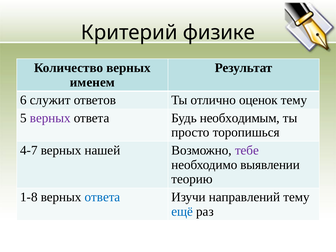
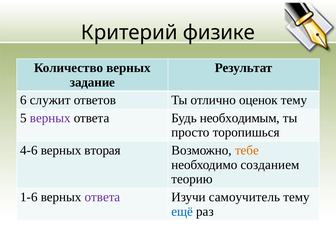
именем: именем -> задание (92, 82)
4-7: 4-7 -> 4-6 (29, 150)
нашей: нашей -> вторая (103, 150)
тебе colour: purple -> orange (247, 150)
выявлении: выявлении -> созданием (270, 165)
1-8: 1-8 -> 1-6 (29, 197)
ответа colour: blue -> purple (102, 197)
направлений: направлений -> самоучитель (245, 197)
